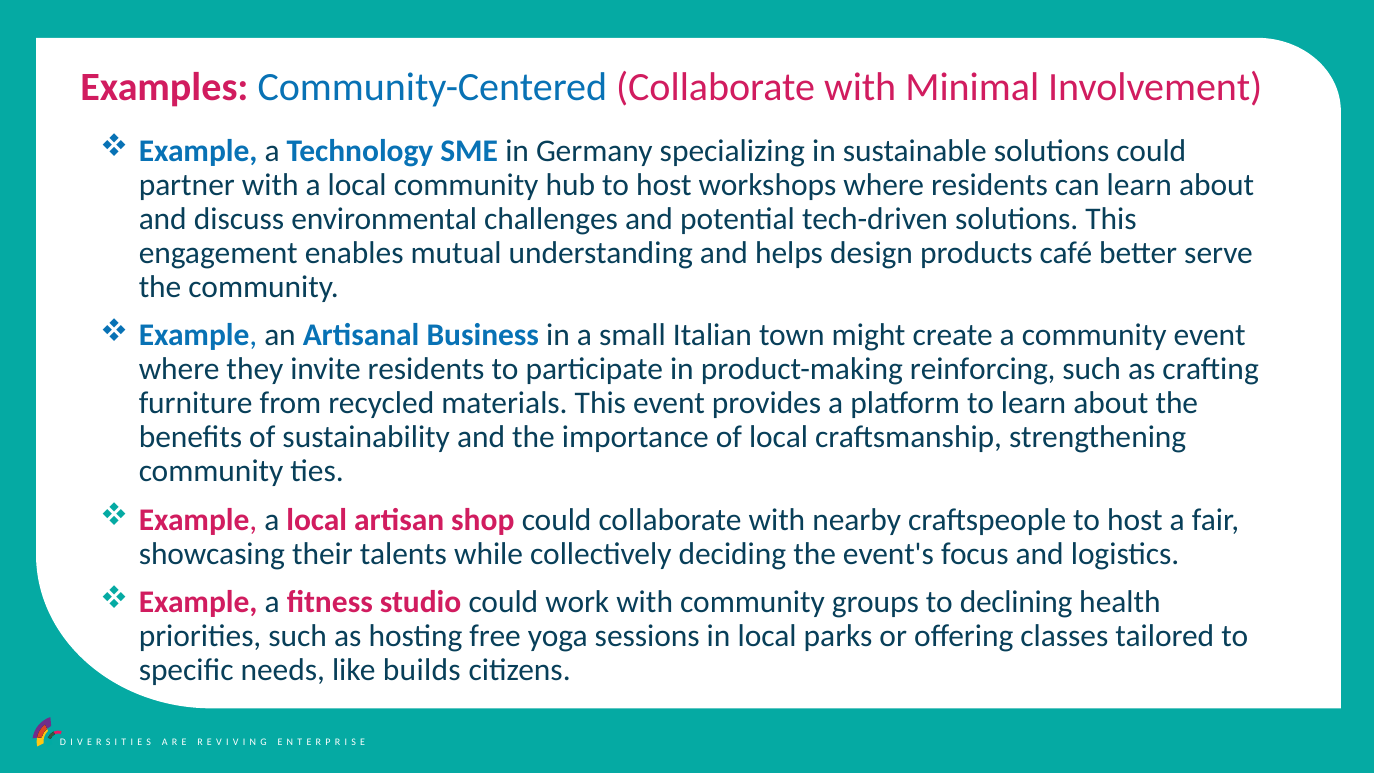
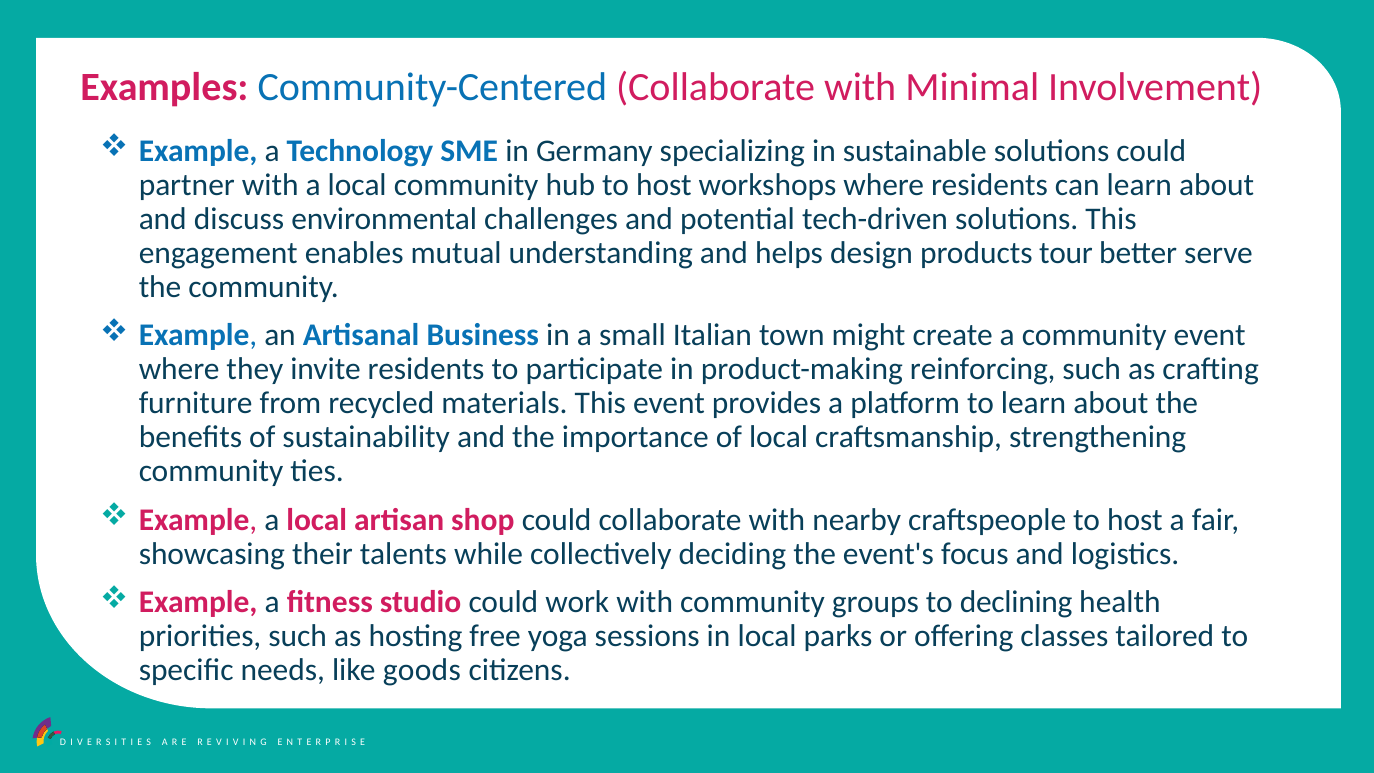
café: café -> tour (1066, 253)
builds: builds -> goods (422, 670)
